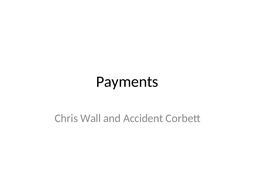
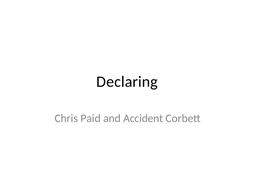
Payments: Payments -> Declaring (127, 82)
Wall: Wall -> Paid (91, 119)
